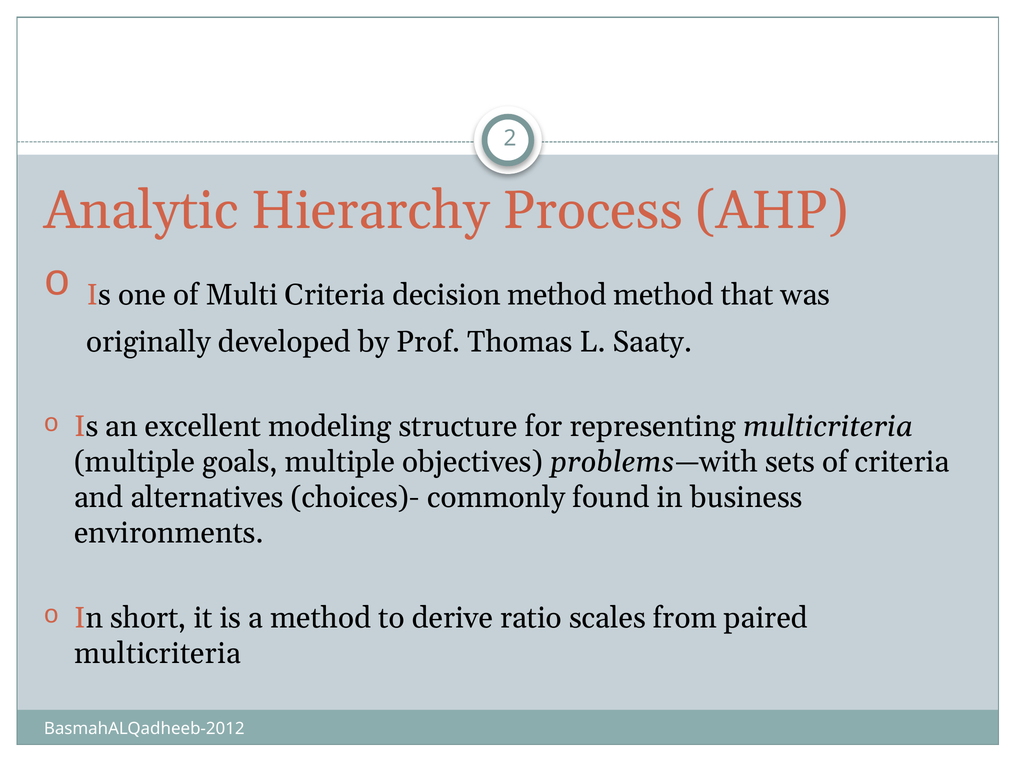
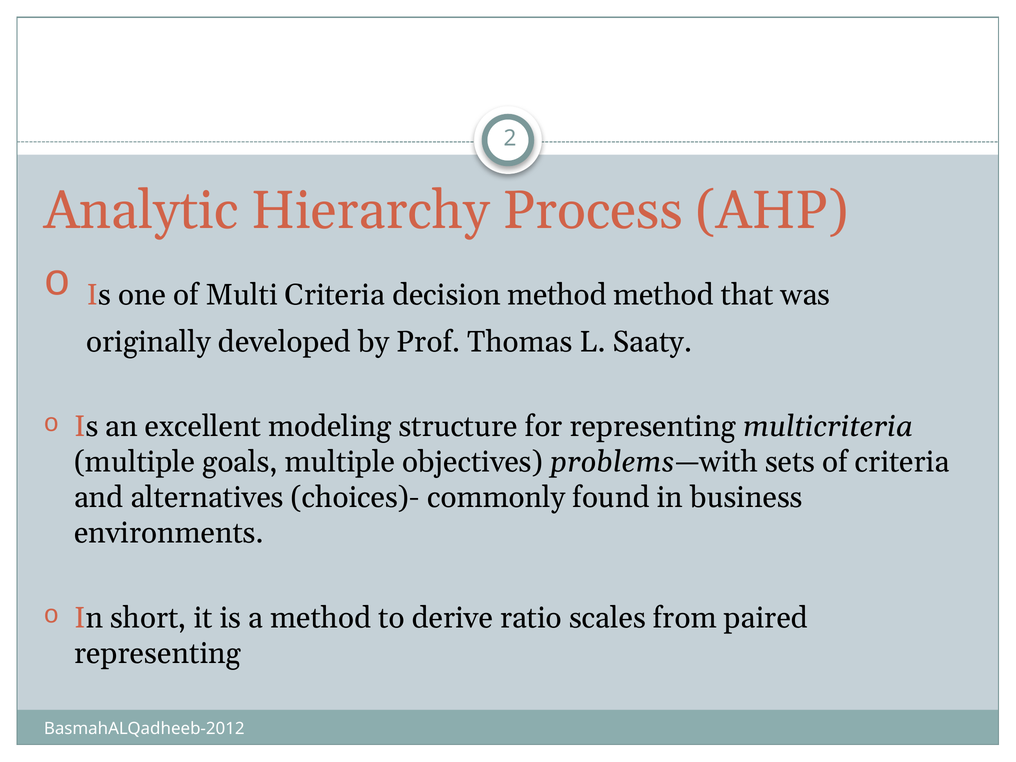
multicriteria: multicriteria -> representing (158, 653)
